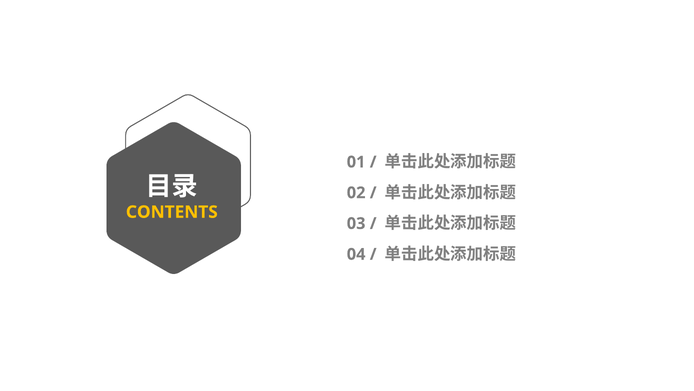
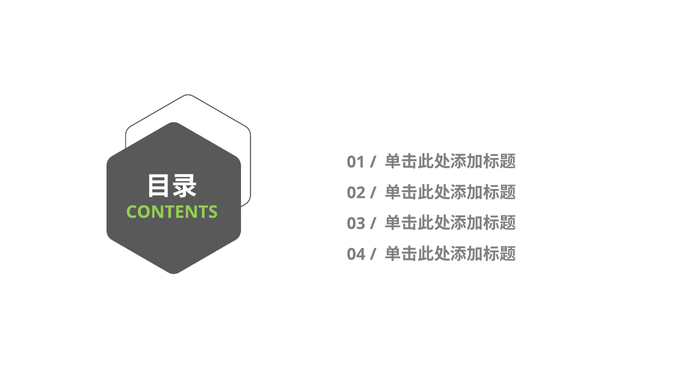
CONTENTS colour: yellow -> light green (172, 212)
